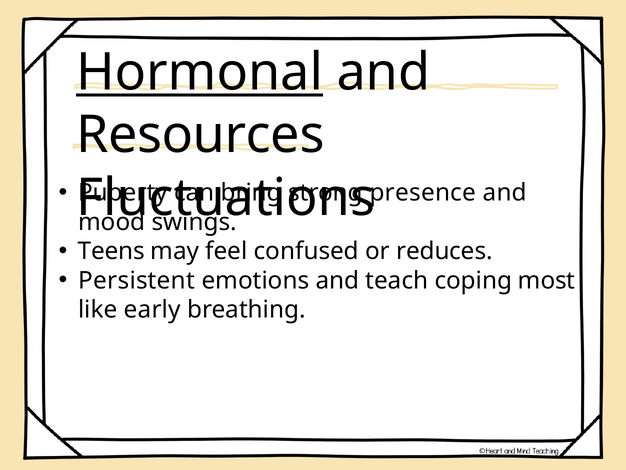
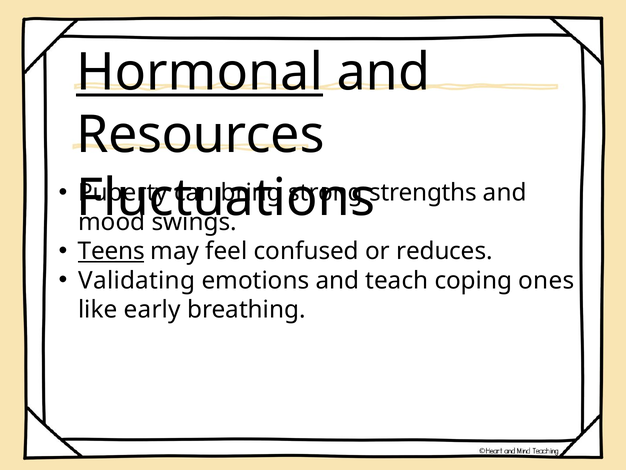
presence: presence -> strengths (423, 193)
Teens underline: none -> present (111, 251)
Persistent: Persistent -> Validating (137, 280)
most: most -> ones (546, 280)
